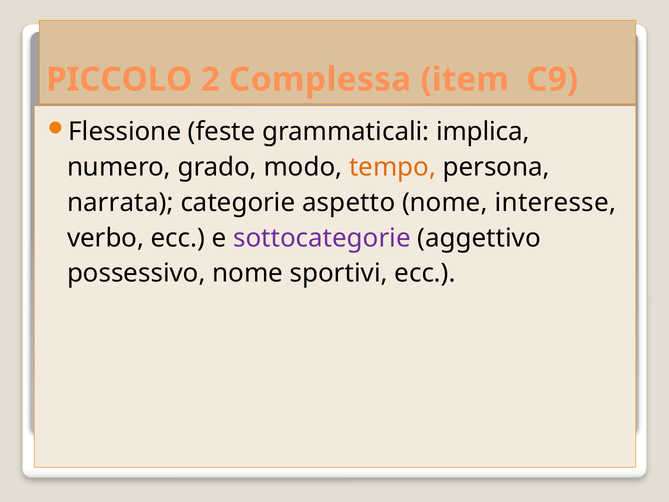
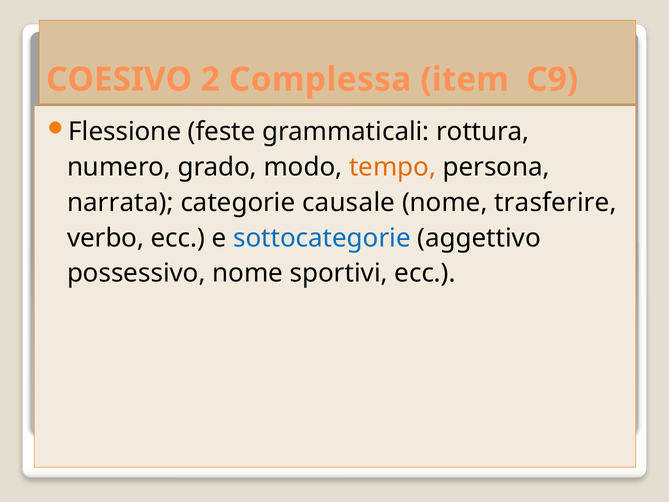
PICCOLO: PICCOLO -> COESIVO (119, 80)
implica: implica -> rottura (483, 132)
aspetto: aspetto -> causale (349, 202)
interesse: interesse -> trasferire (555, 202)
sottocategorie colour: purple -> blue (322, 238)
